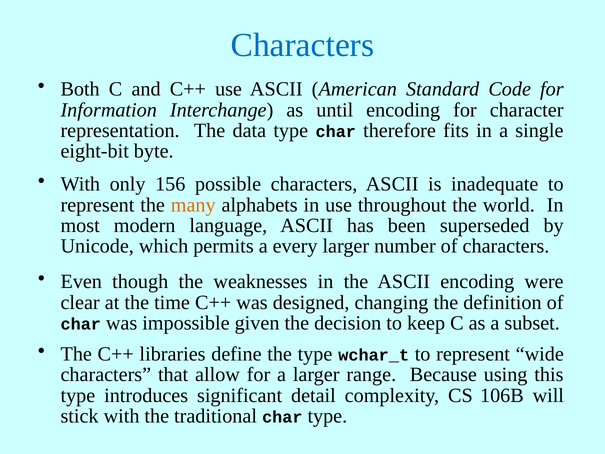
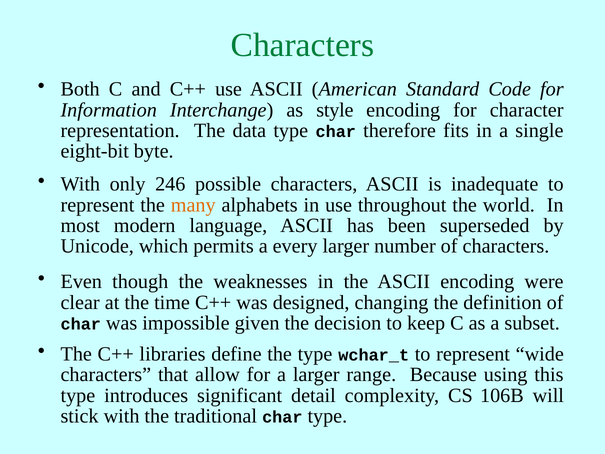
Characters colour: blue -> green (302, 45)
until: until -> style (335, 110)
156: 156 -> 246 (170, 184)
